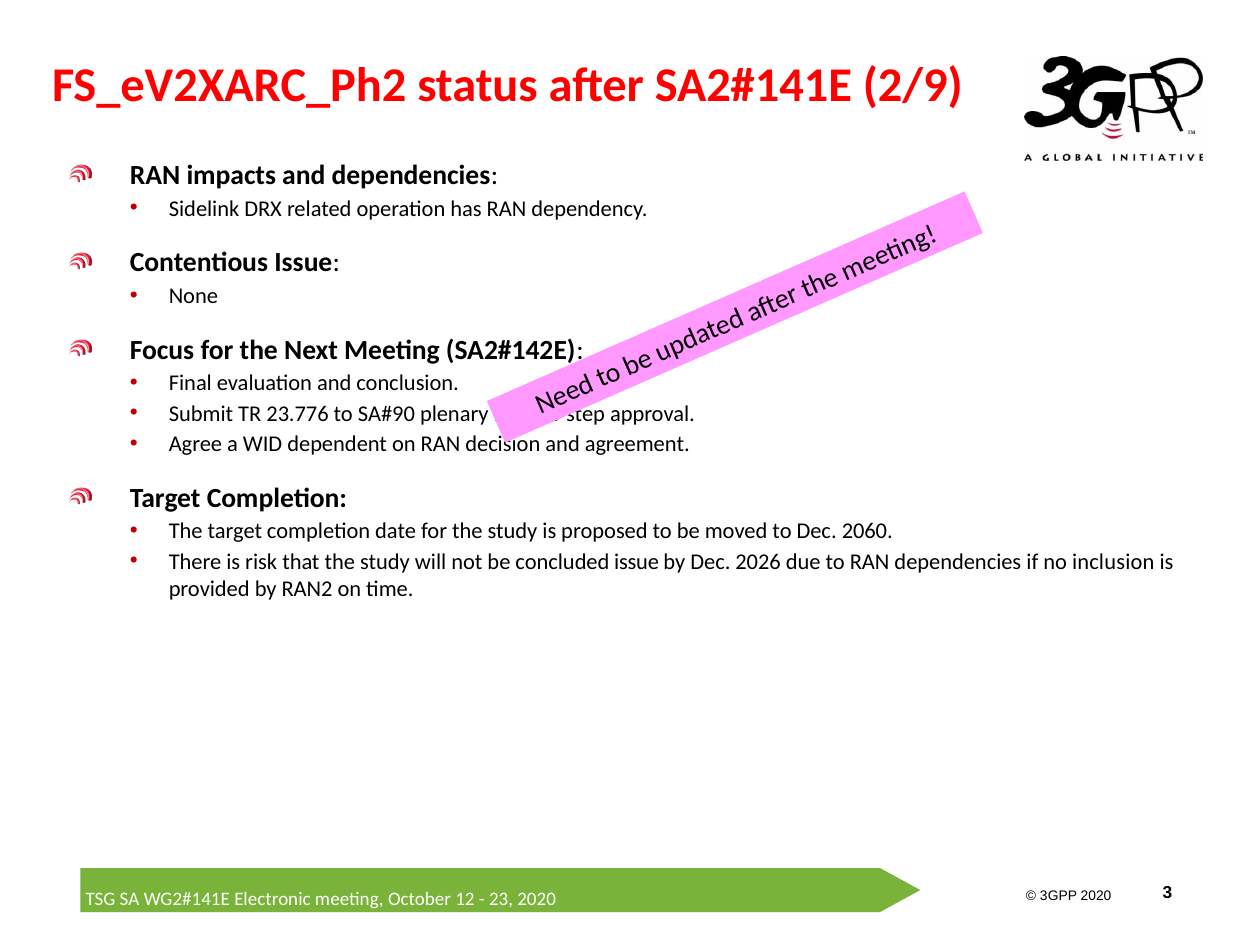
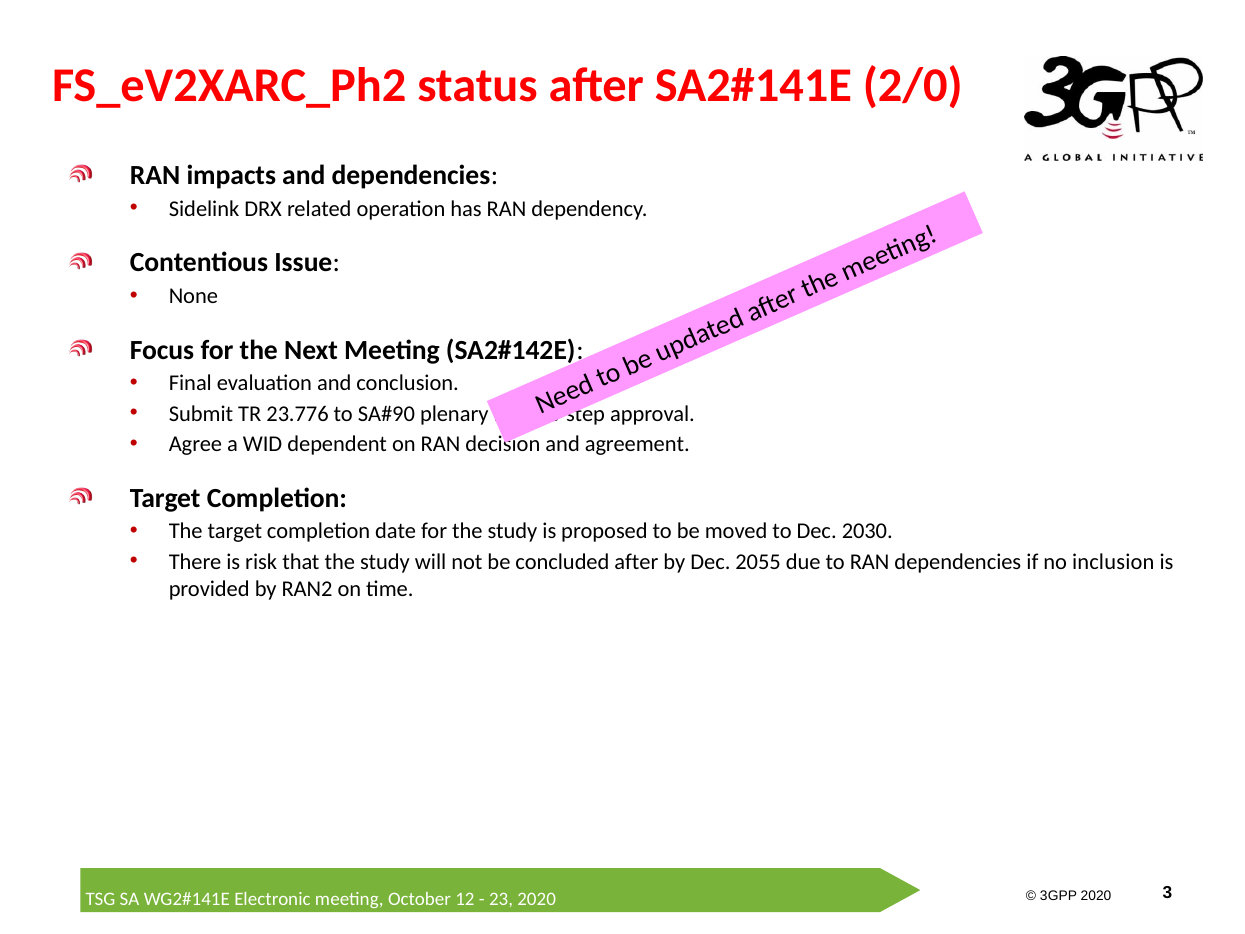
2/9: 2/9 -> 2/0 (913, 85)
2060: 2060 -> 2030 (867, 531)
concluded issue: issue -> after (636, 562)
2026: 2026 -> 2055 (758, 562)
